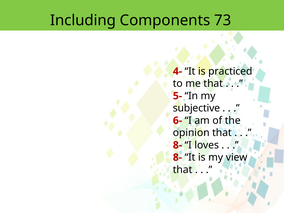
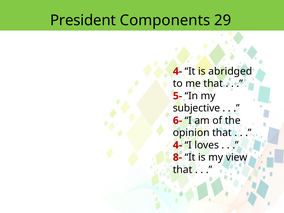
Including: Including -> President (83, 20)
73: 73 -> 29 (223, 20)
practiced: practiced -> abridged (230, 71)
8-: 8- -> 4- (177, 145)
